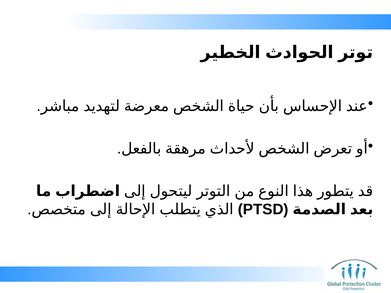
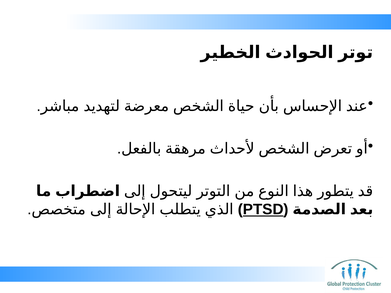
PTSD underline: none -> present (263, 210)
